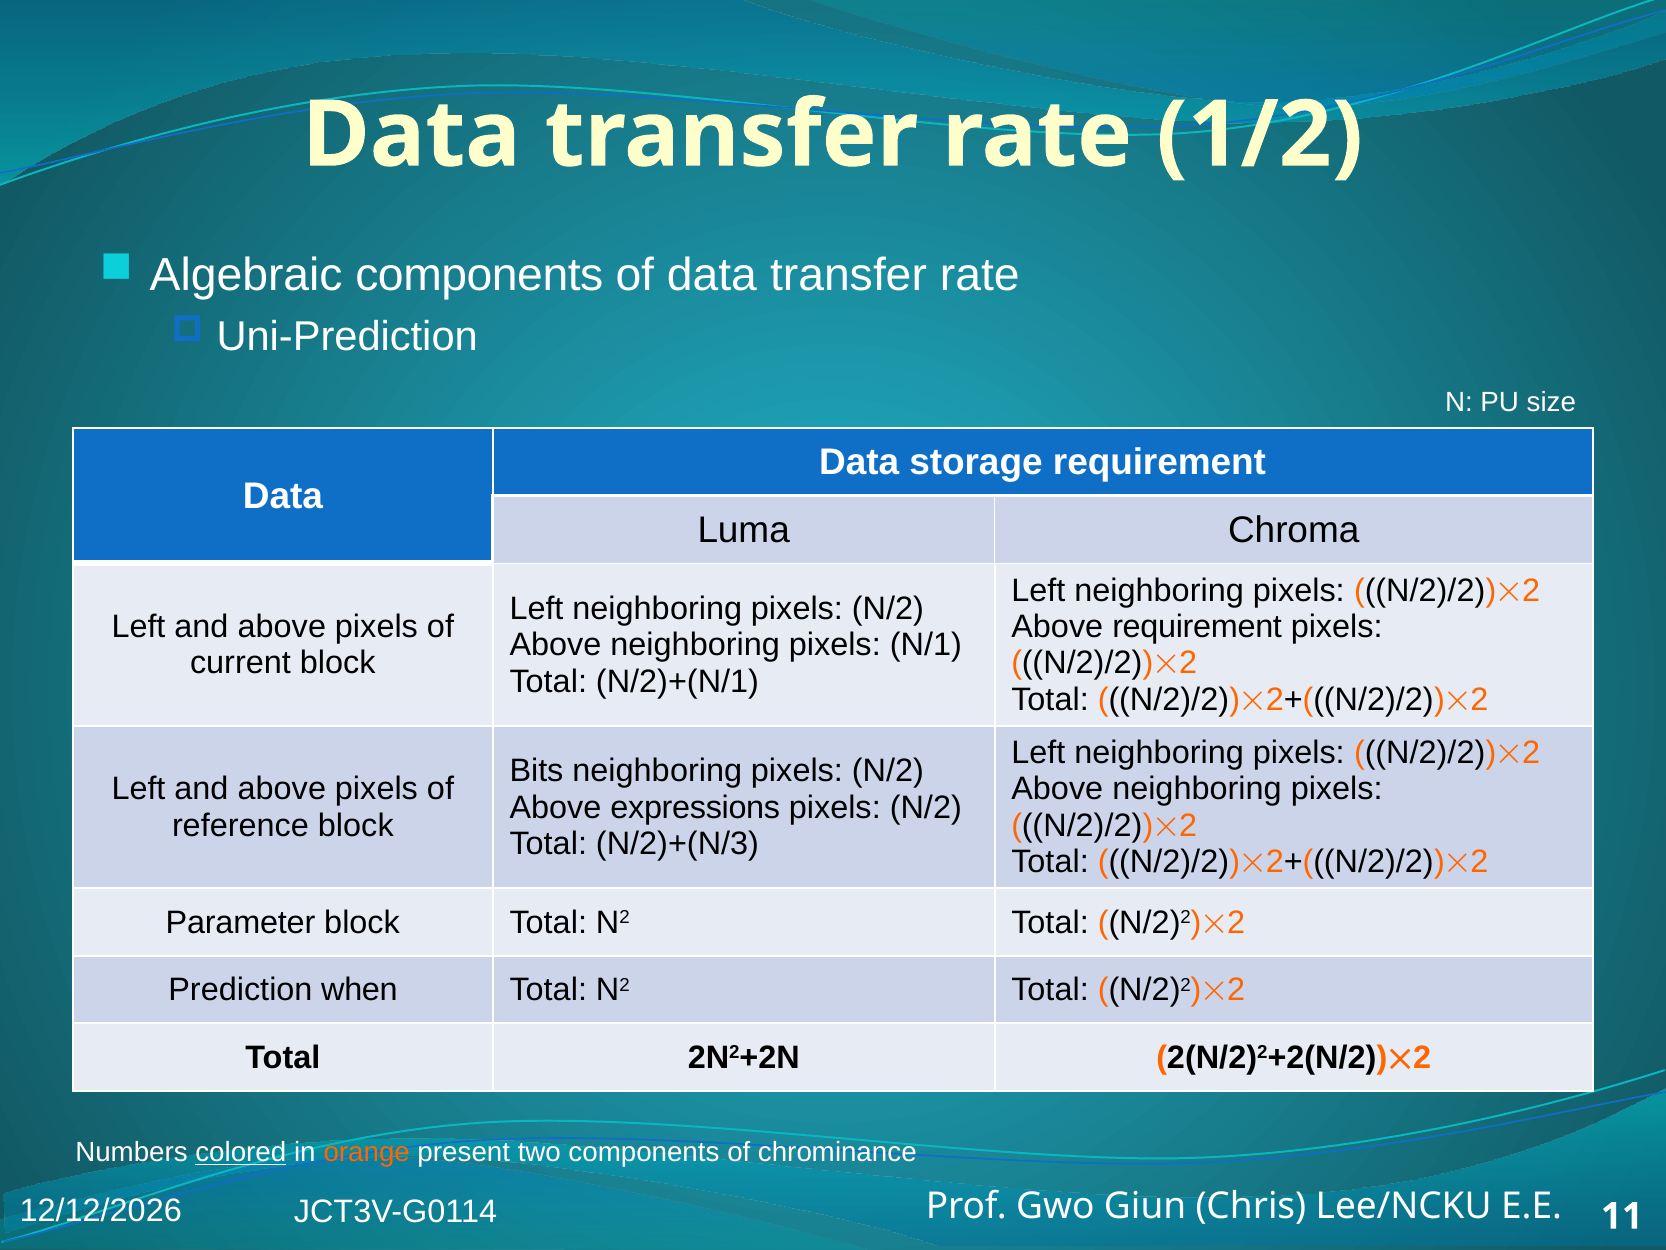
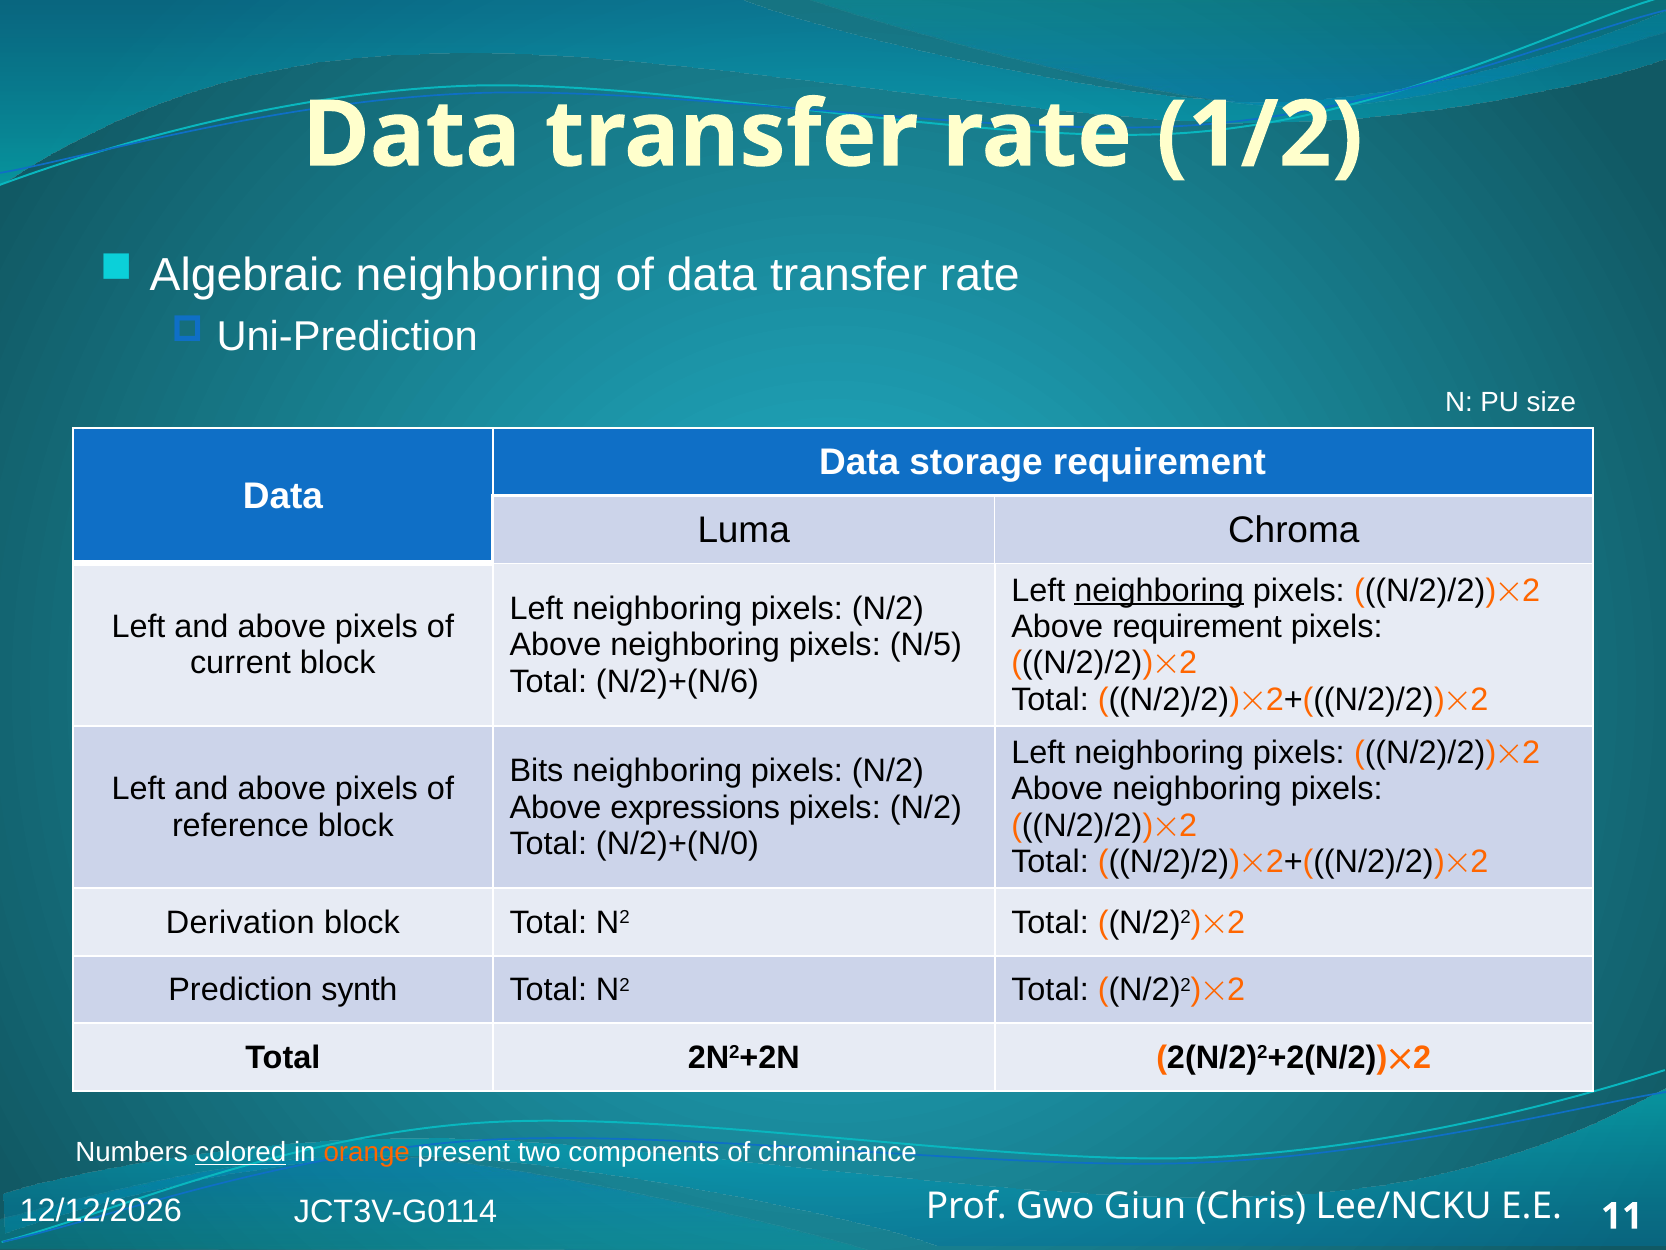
Algebraic components: components -> neighboring (479, 275)
neighboring underline: none -> present (1159, 590)
N/1: N/1 -> N/5 (926, 645)
N/2)+(N/1: N/2)+(N/1 -> N/2)+(N/6 (677, 681)
N/2)+(N/3: N/2)+(N/3 -> N/2)+(N/0 (677, 844)
Parameter: Parameter -> Derivation (240, 922)
when: when -> synth (359, 990)
